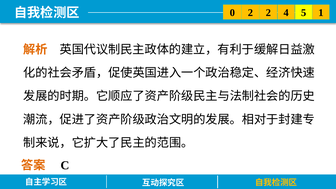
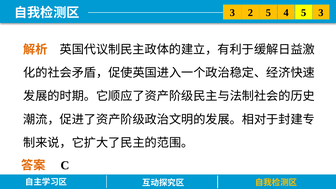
0: 0 -> 3 (232, 13)
2 2: 2 -> 5 (268, 13)
5 1: 1 -> 3 (321, 13)
